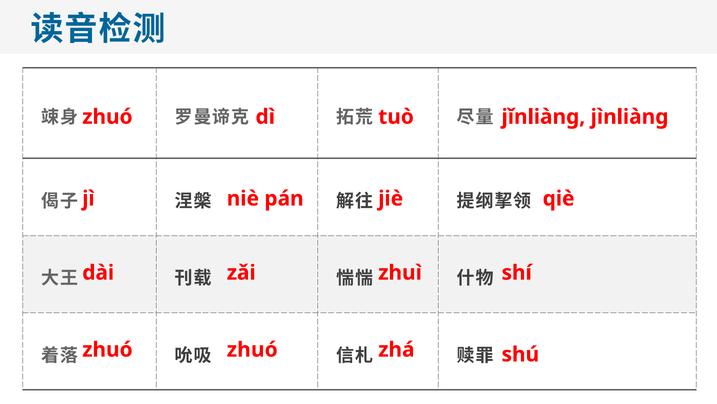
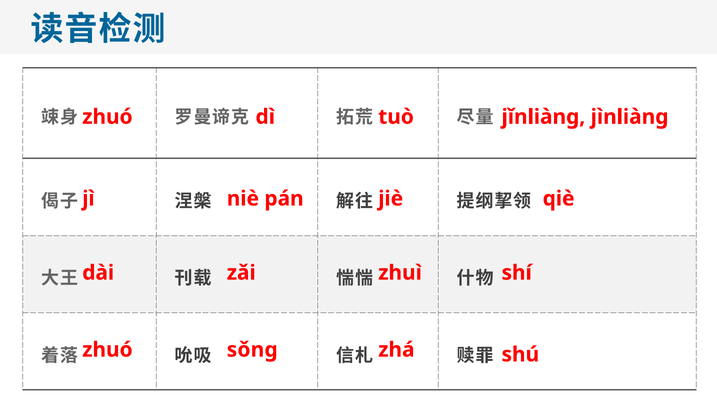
zhuó zhuó: zhuó -> sǒng (252, 349)
